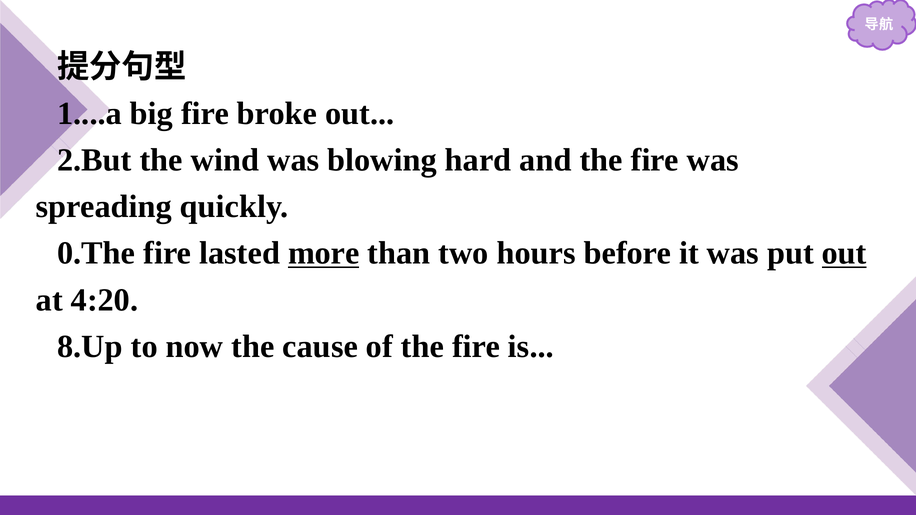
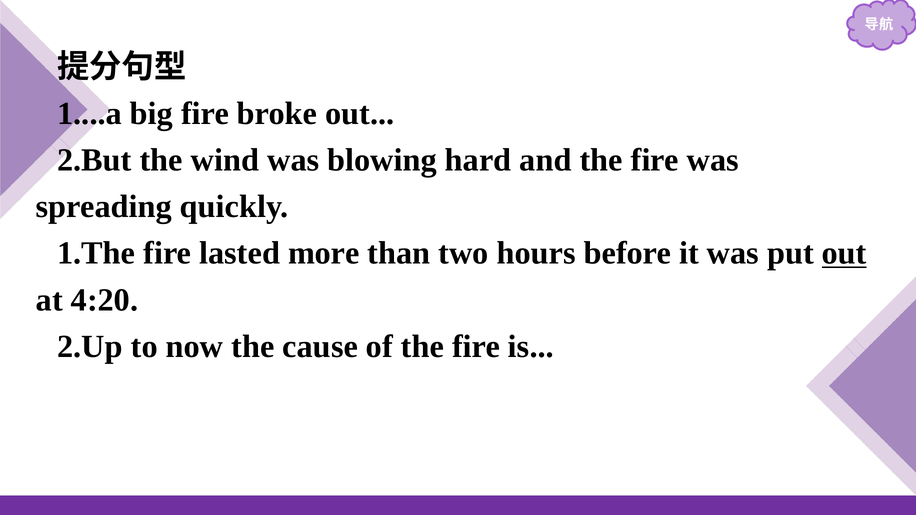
0.The: 0.The -> 1.The (96, 253)
more underline: present -> none (324, 253)
8.Up: 8.Up -> 2.Up (90, 346)
